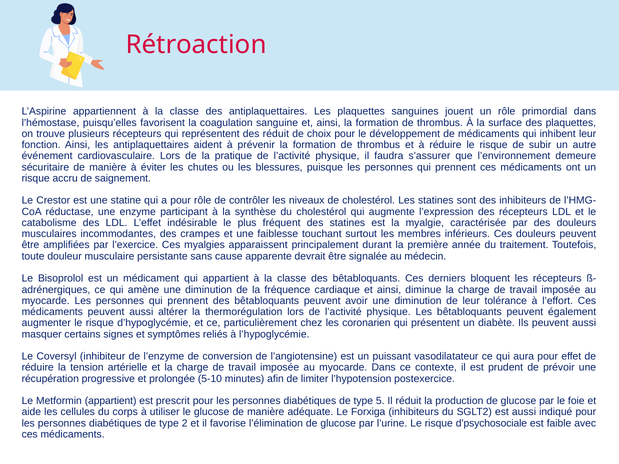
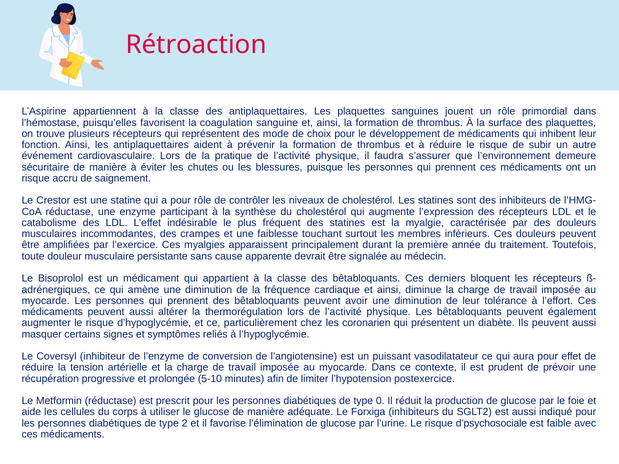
des réduit: réduit -> mode (276, 134)
Metformin appartient: appartient -> réductase (111, 401)
5: 5 -> 0 (380, 401)
